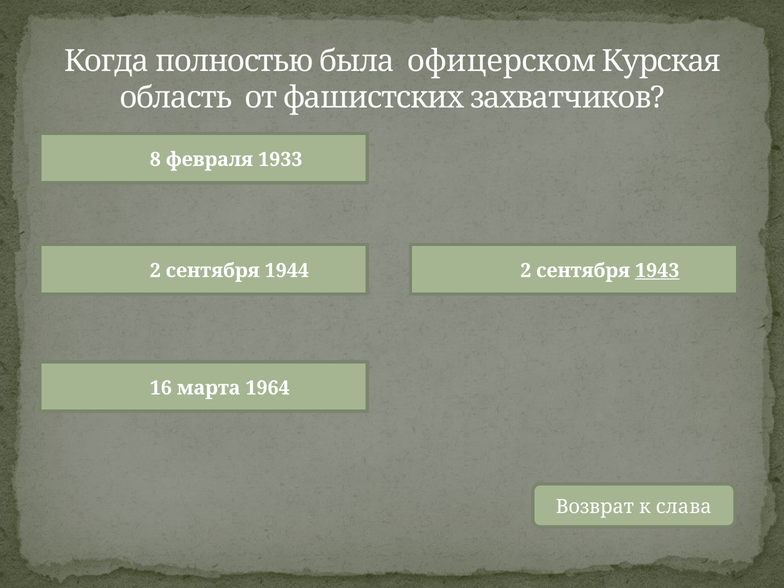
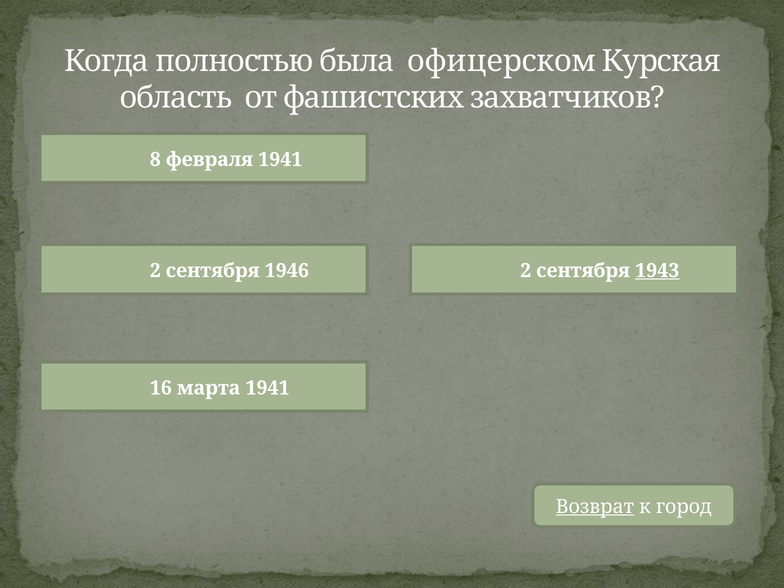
февраля 1933: 1933 -> 1941 (280, 159)
1944: 1944 -> 1946 (287, 271)
марта 1964: 1964 -> 1941 (268, 388)
Возврат underline: none -> present (595, 507)
слава: слава -> город (684, 507)
